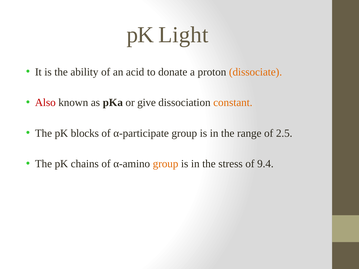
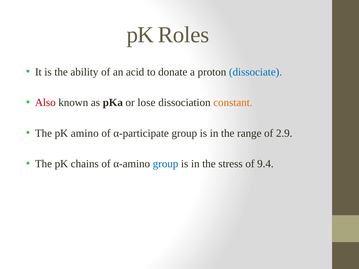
Light: Light -> Roles (184, 35)
dissociate colour: orange -> blue (256, 72)
give: give -> lose (146, 103)
blocks: blocks -> amino (85, 133)
2.5: 2.5 -> 2.9 (284, 133)
group colour: orange -> blue (166, 164)
